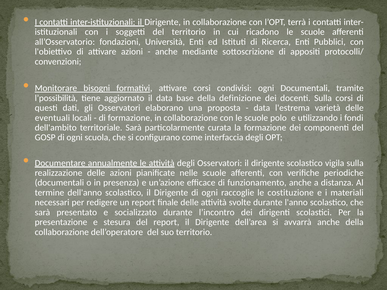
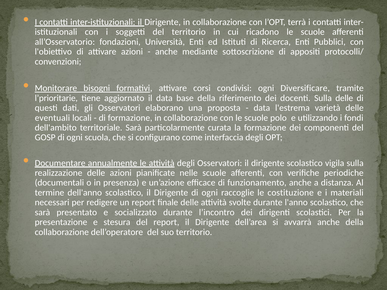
ogni Documentali: Documentali -> Diversificare (305, 88)
l’possibilità: l’possibilità -> l’prioritarie (56, 98)
definizione: definizione -> riferimento (240, 98)
Sulla corsi: corsi -> delle (344, 98)
